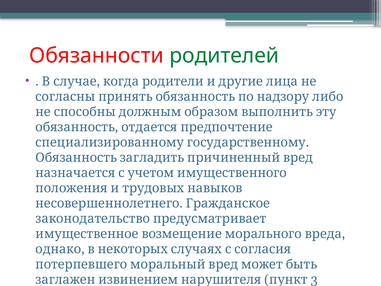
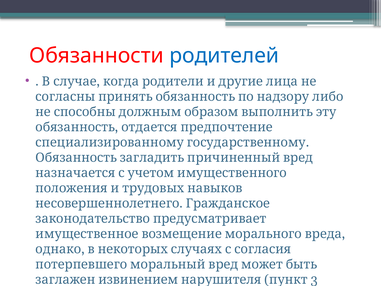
родителей colour: green -> blue (224, 56)
